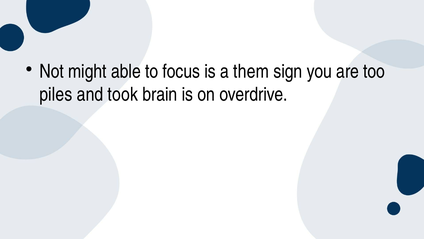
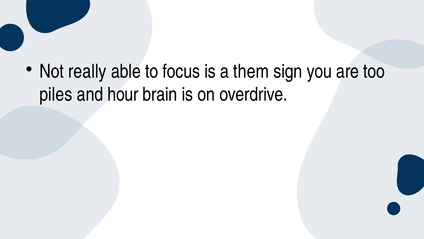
might: might -> really (87, 71)
took: took -> hour (123, 94)
